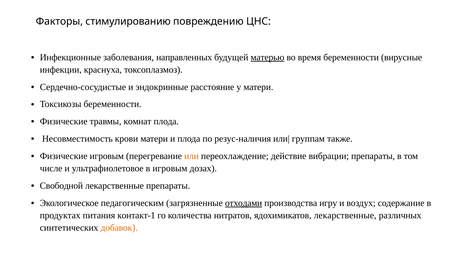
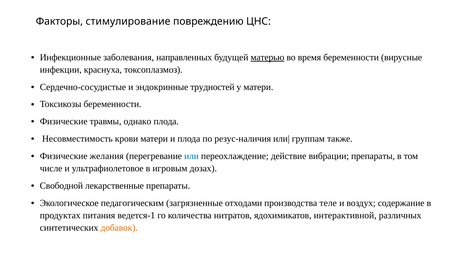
стимулированию: стимулированию -> стимулирование (128, 21)
расстояние: расстояние -> трудностей (212, 87)
комнат: комнат -> однако (137, 121)
Физические игровым: игровым -> желания (107, 156)
или colour: orange -> blue (192, 156)
отходами underline: present -> none (244, 203)
игру: игру -> теле (328, 203)
контакт-1: контакт-1 -> ведется-1 (136, 215)
ядохимикатов лекарственные: лекарственные -> интерактивной (345, 215)
